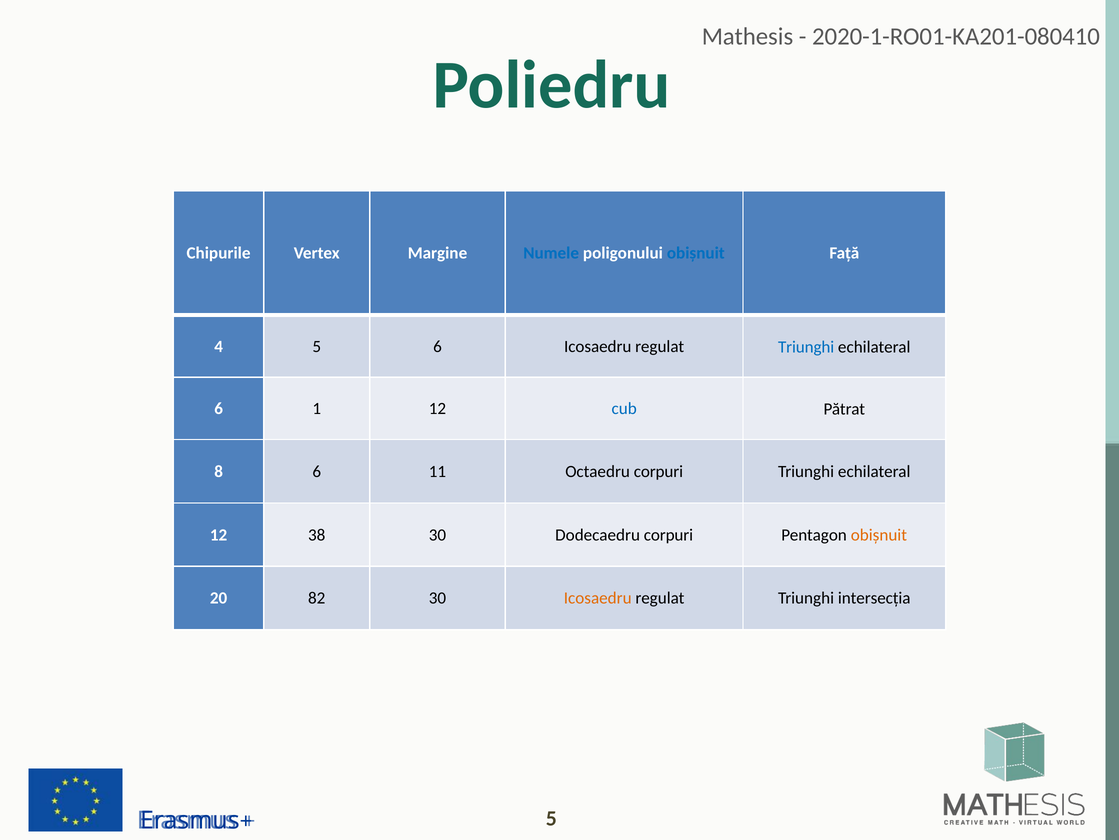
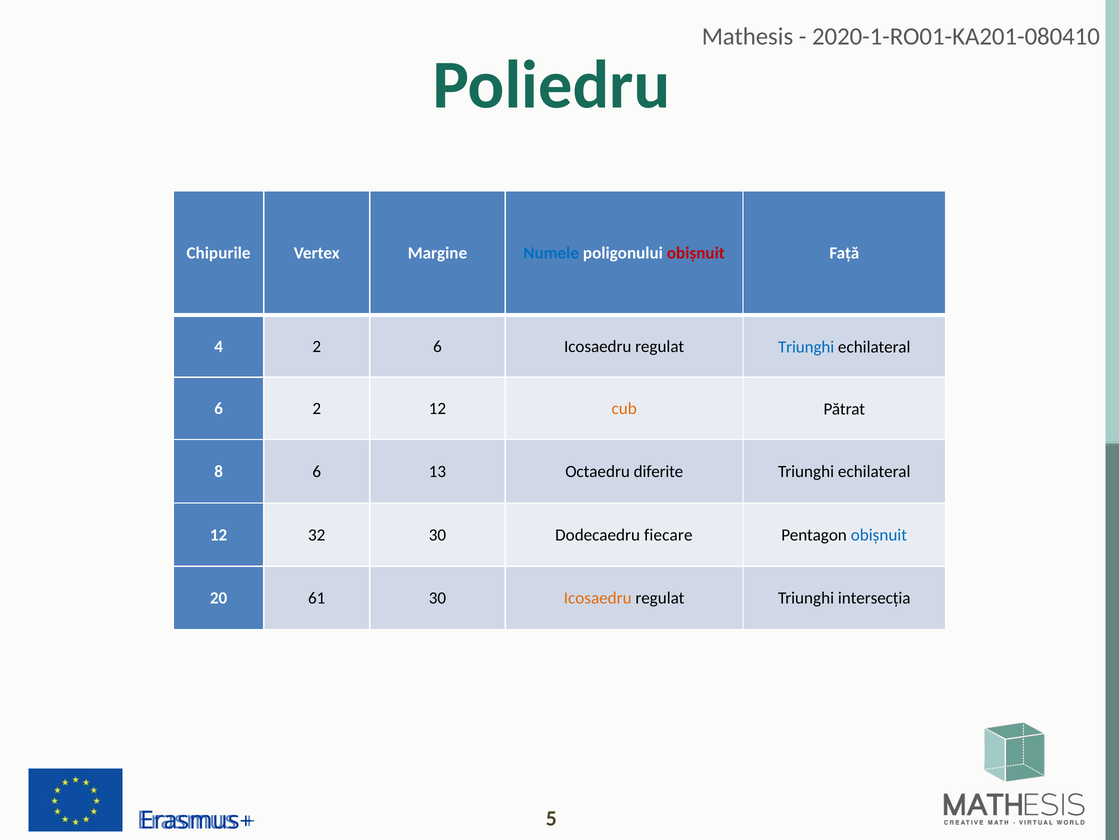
obișnuit colour: blue -> red (696, 253)
4 5: 5 -> 2 (317, 346)
6 1: 1 -> 2 (317, 408)
cub colour: blue -> orange (624, 408)
11: 11 -> 13 (437, 471)
Octaedru corpuri: corpuri -> diferite (658, 471)
38: 38 -> 32 (317, 534)
Dodecaedru corpuri: corpuri -> fiecare (668, 534)
obișnuit colour: orange -> blue (879, 534)
82: 82 -> 61 (317, 598)
